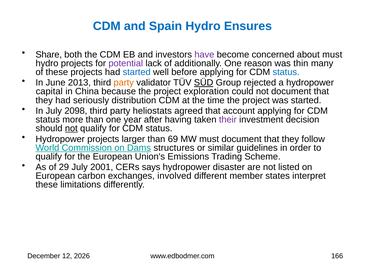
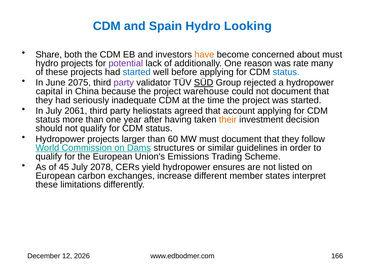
Ensures: Ensures -> Looking (248, 26)
have colour: purple -> orange (204, 54)
thin: thin -> rate (301, 63)
2013: 2013 -> 2075 (79, 83)
party colour: orange -> purple (124, 83)
exploration: exploration -> warehouse (206, 91)
distribution: distribution -> inadequate (134, 100)
2098: 2098 -> 2061 (76, 111)
their colour: purple -> orange (228, 120)
not underline: present -> none (71, 128)
69: 69 -> 60 (173, 139)
29: 29 -> 45 (64, 167)
2001: 2001 -> 2078 (102, 167)
says: says -> yield (151, 167)
disaster: disaster -> ensures (229, 167)
involved: involved -> increase (174, 176)
